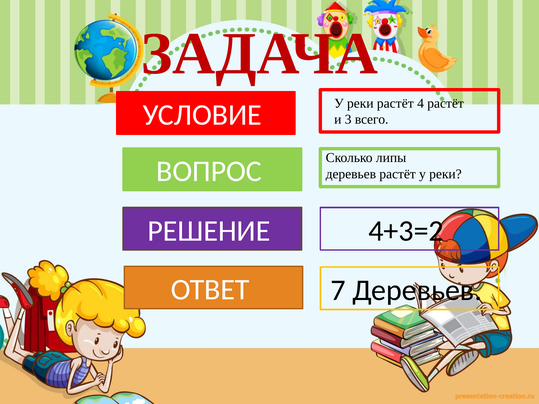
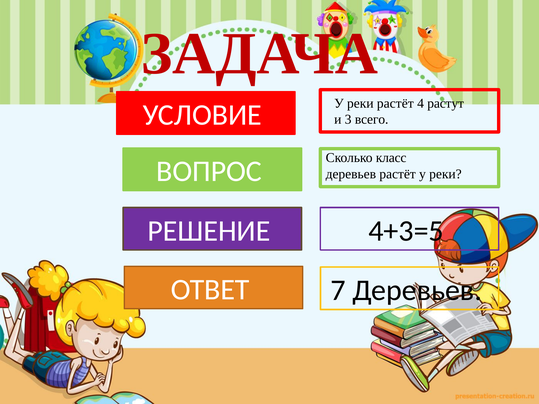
4 растёт: растёт -> растут (446, 103)
липы: липы -> класс (391, 158)
4+3=2: 4+3=2 -> 4+3=5 (406, 231)
